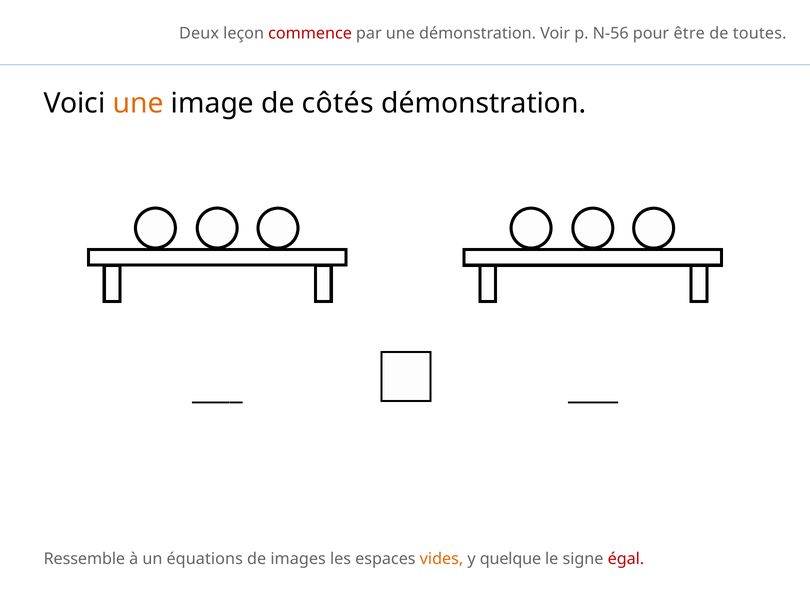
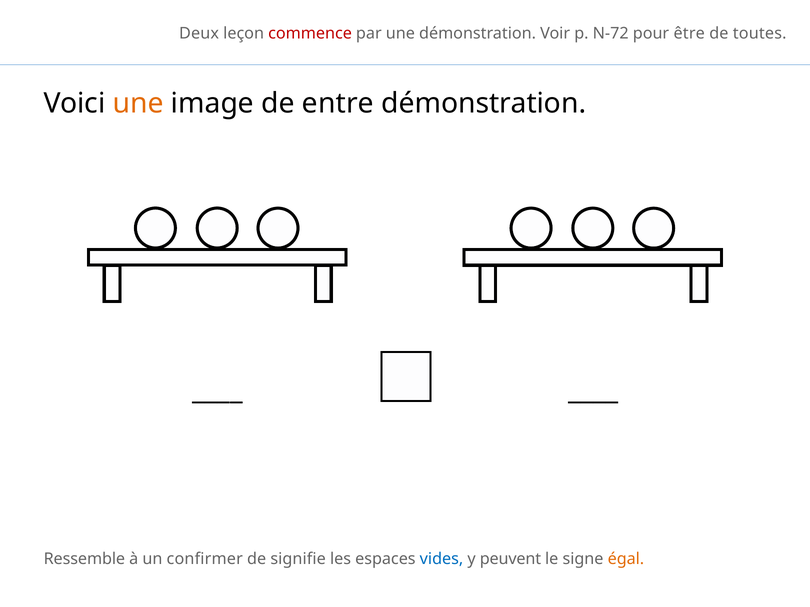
N-56: N-56 -> N-72 (611, 34)
côtés: côtés -> entre (338, 104)
équations: équations -> confirmer (205, 559)
images: images -> signifie (298, 559)
vides colour: orange -> blue (442, 559)
quelque: quelque -> peuvent (510, 559)
égal colour: red -> orange (626, 559)
